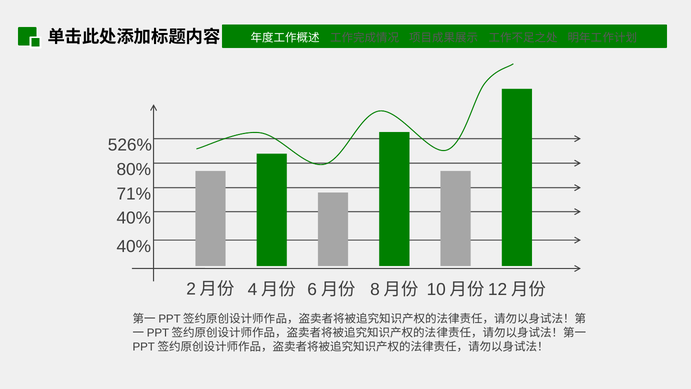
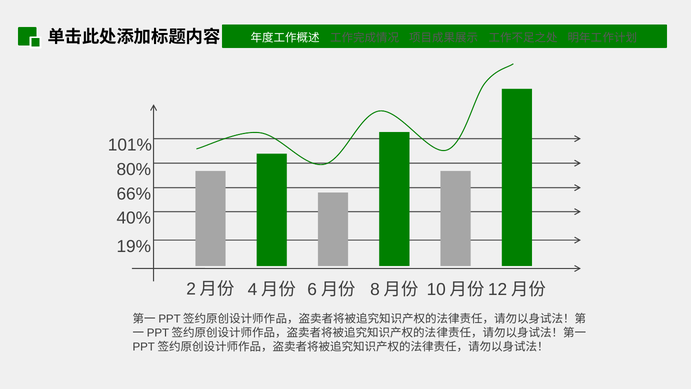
526%: 526% -> 101% (130, 145)
71%: 71% -> 66% (134, 194)
40%: 40% -> 19% (134, 247)
